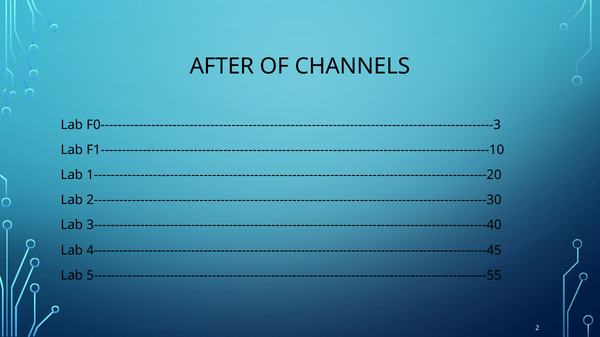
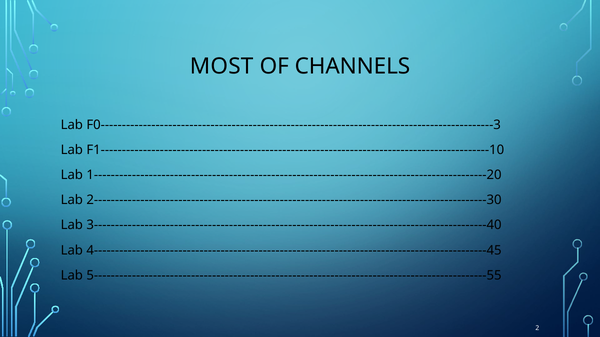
AFTER: AFTER -> MOST (222, 67)
